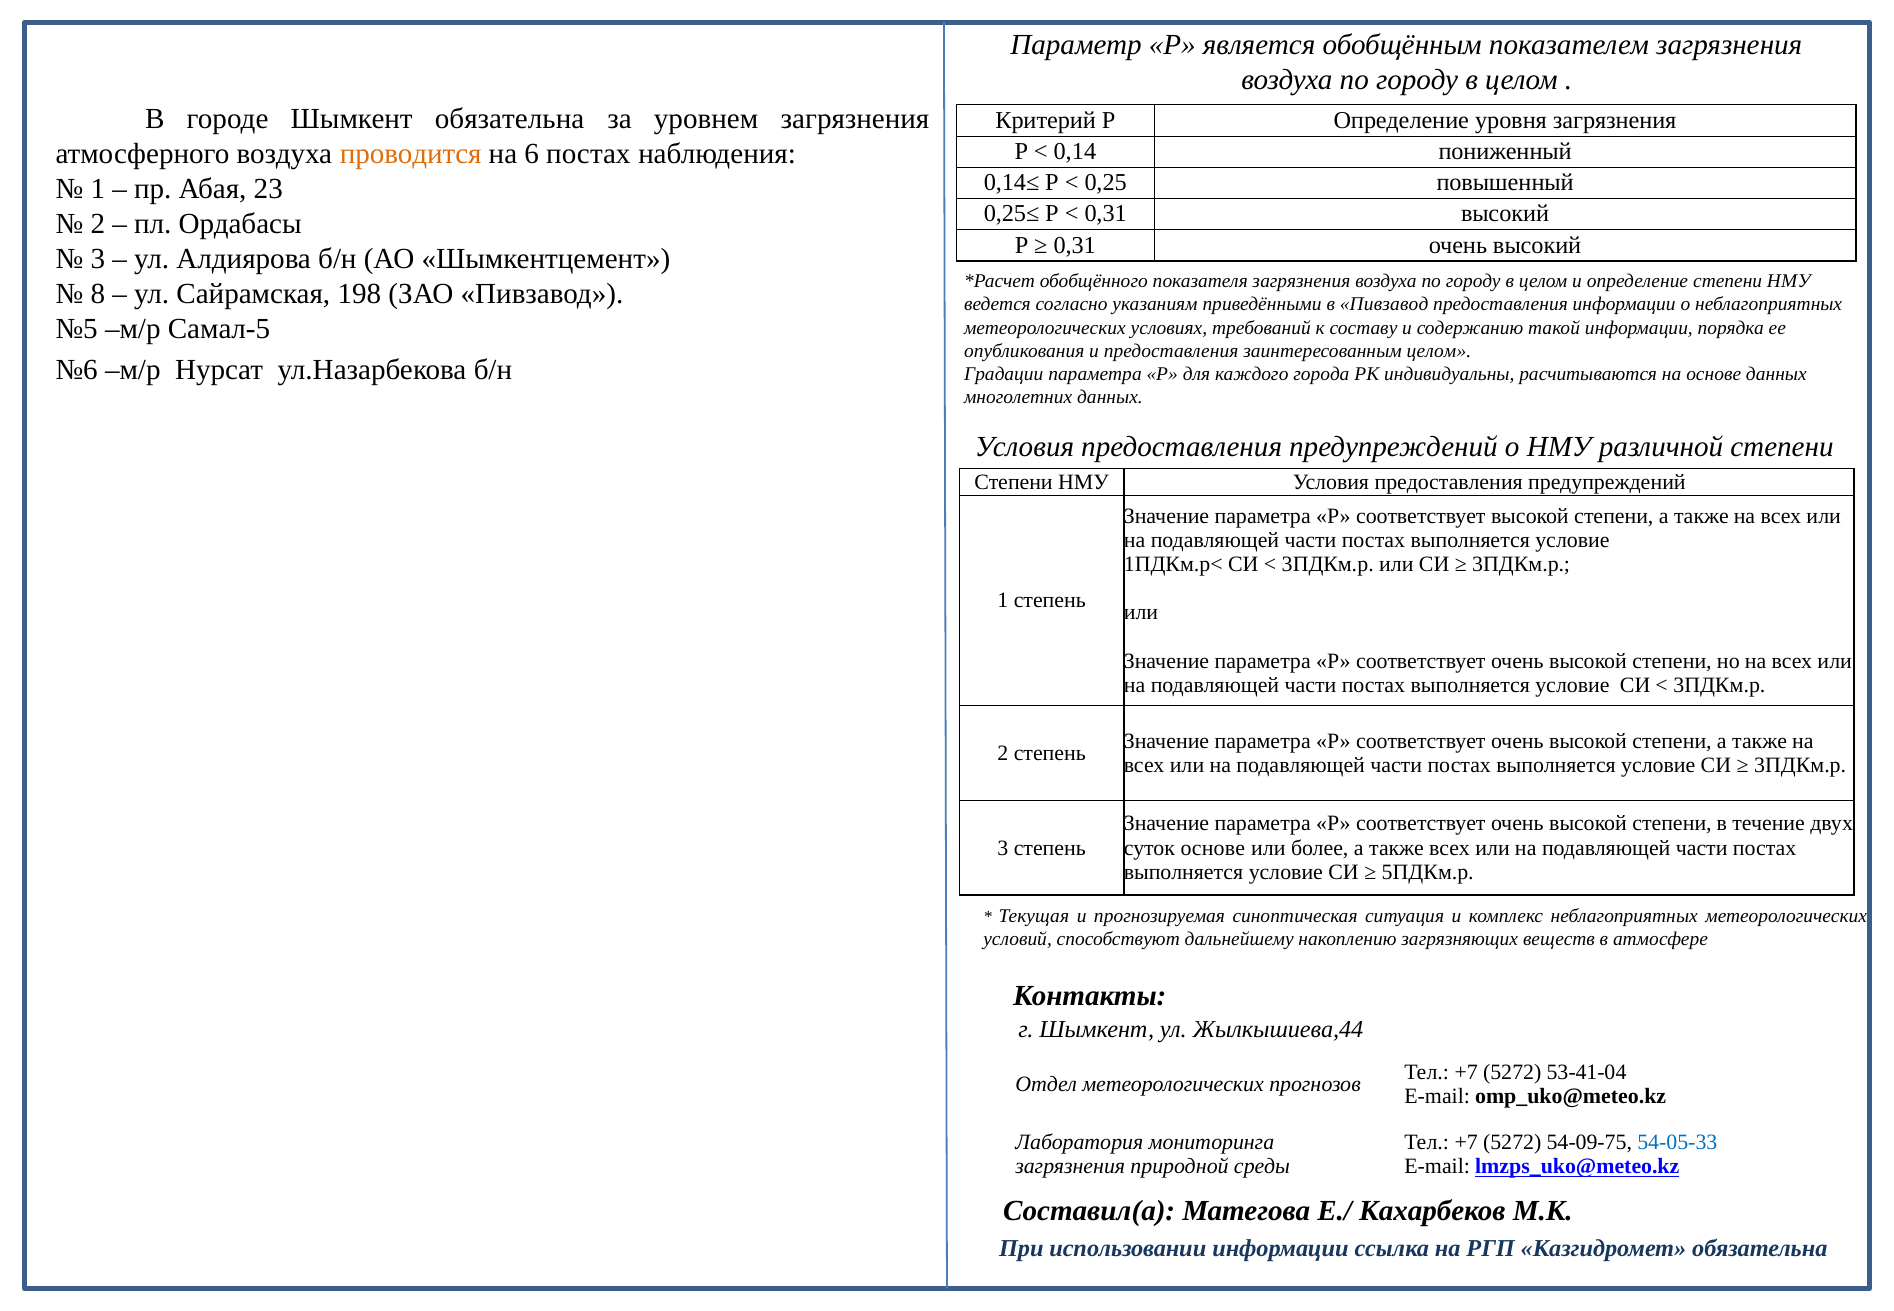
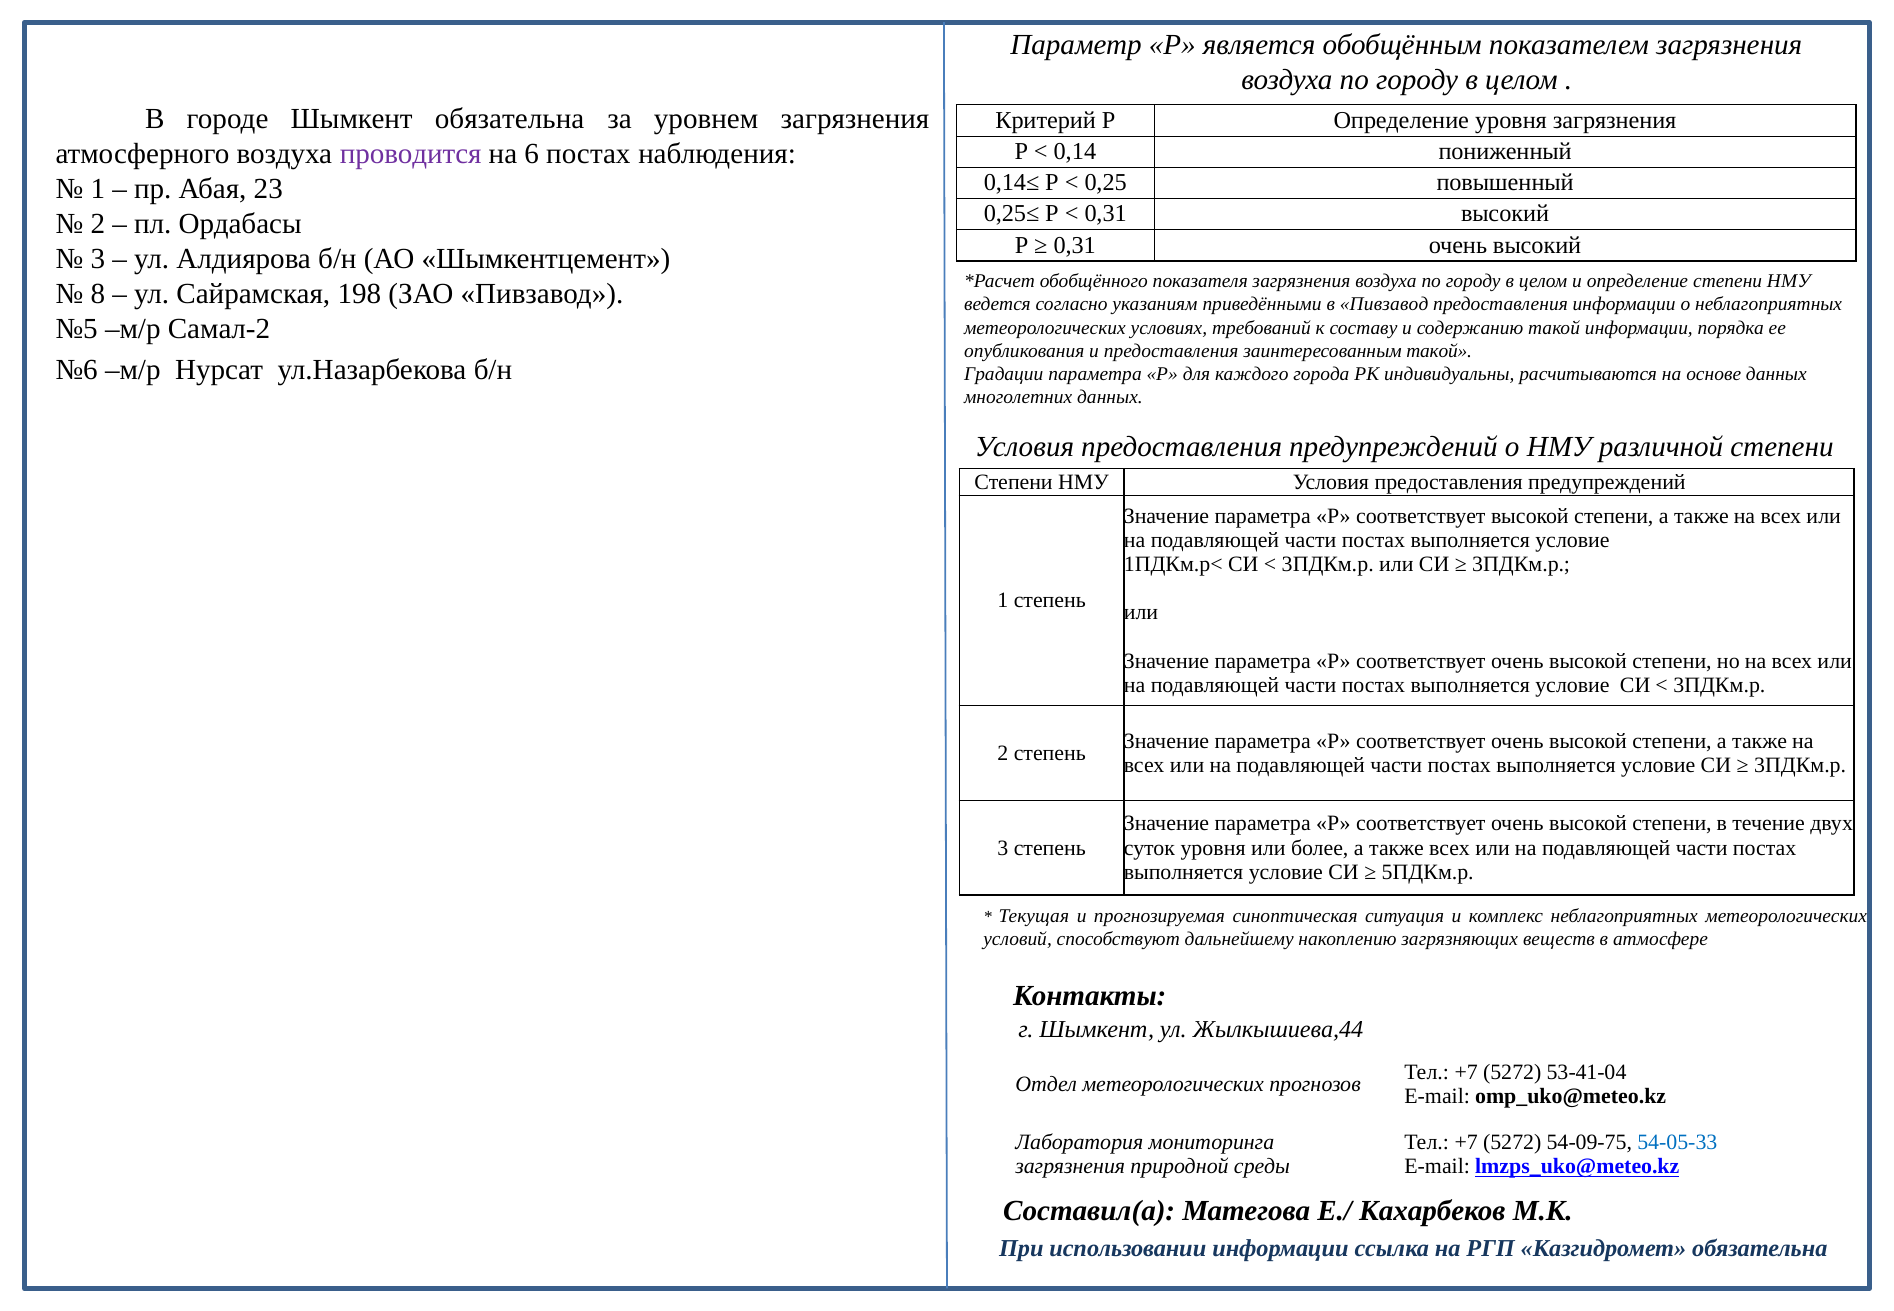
проводится colour: orange -> purple (411, 154)
Самал-5: Самал-5 -> Самал-2 (219, 329)
заинтересованным целом: целом -> такой (1439, 351)
суток основе: основе -> уровня (1213, 848)
